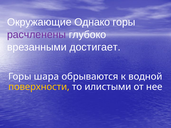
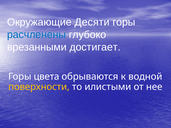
Однако: Однако -> Десяти (92, 22)
расчленены colour: purple -> blue (36, 35)
шара: шара -> цвета (47, 77)
